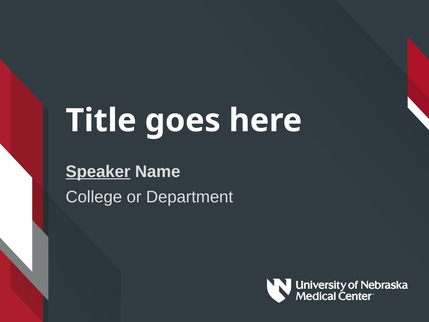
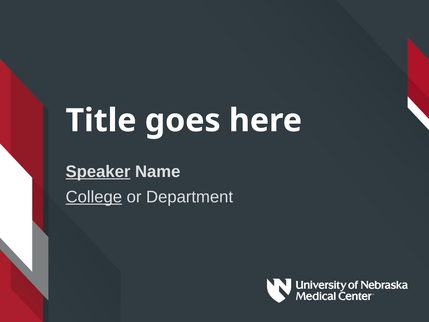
College underline: none -> present (94, 197)
